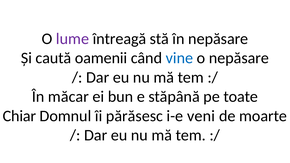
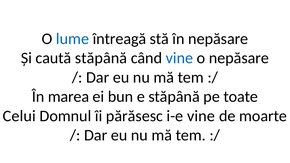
lume colour: purple -> blue (73, 39)
caută oamenii: oamenii -> stăpână (101, 58)
măcar: măcar -> marea (68, 97)
Chiar: Chiar -> Celui (19, 116)
i-e veni: veni -> vine (201, 116)
